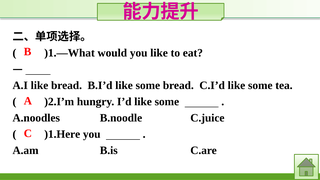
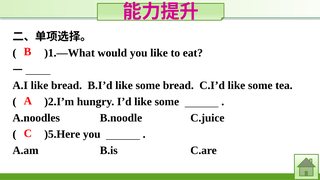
)1.Here: )1.Here -> )5.Here (62, 134)
